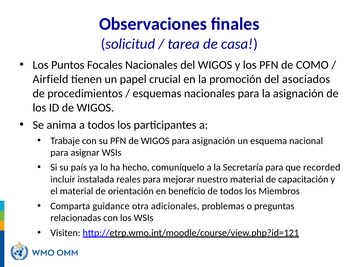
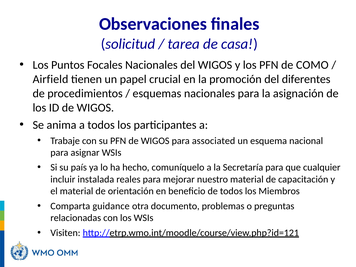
asociados: asociados -> diferentes (306, 79)
para asignación: asignación -> associated (214, 141)
recorded: recorded -> cualquier (322, 167)
adicionales: adicionales -> documento (175, 206)
